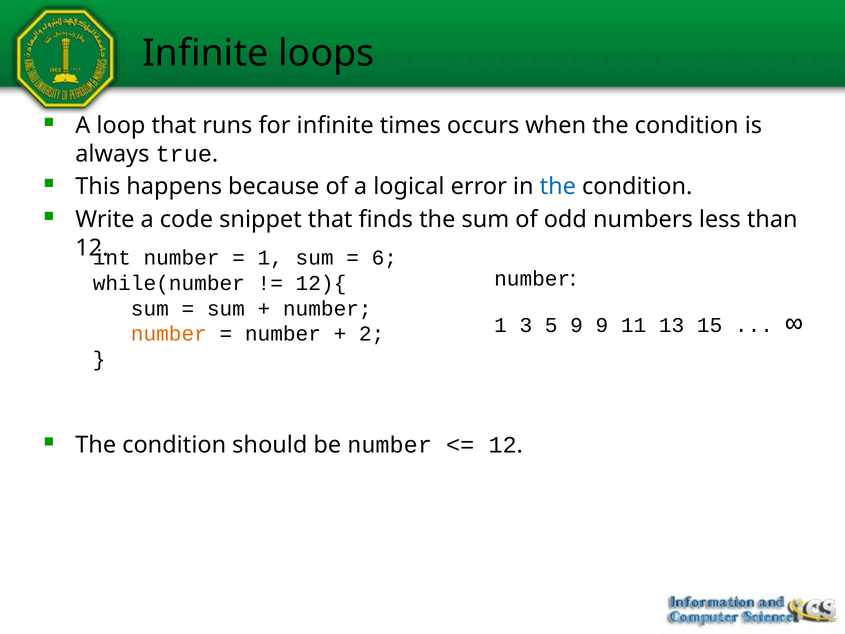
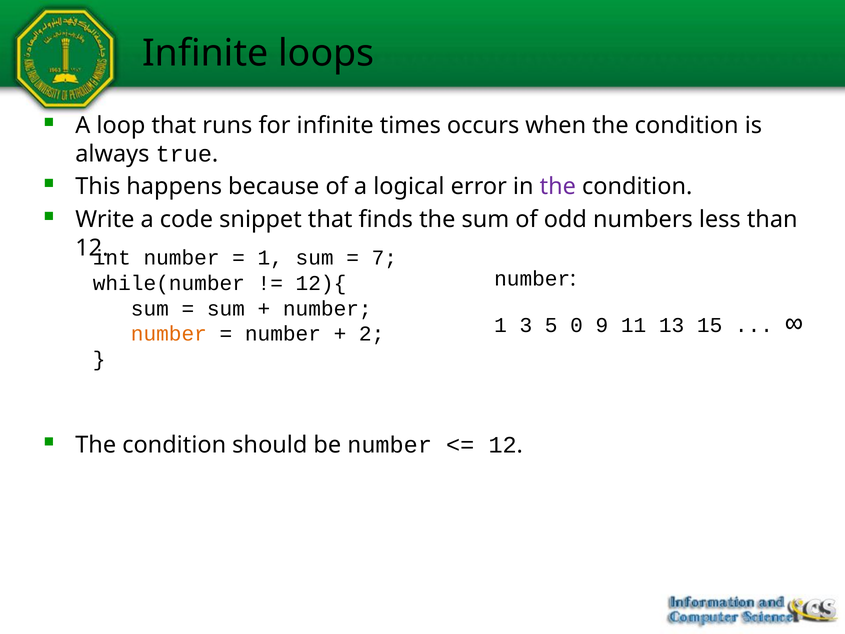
the colour: blue -> purple (558, 187)
6: 6 -> 7 (384, 258)
5 9: 9 -> 0 (577, 325)
